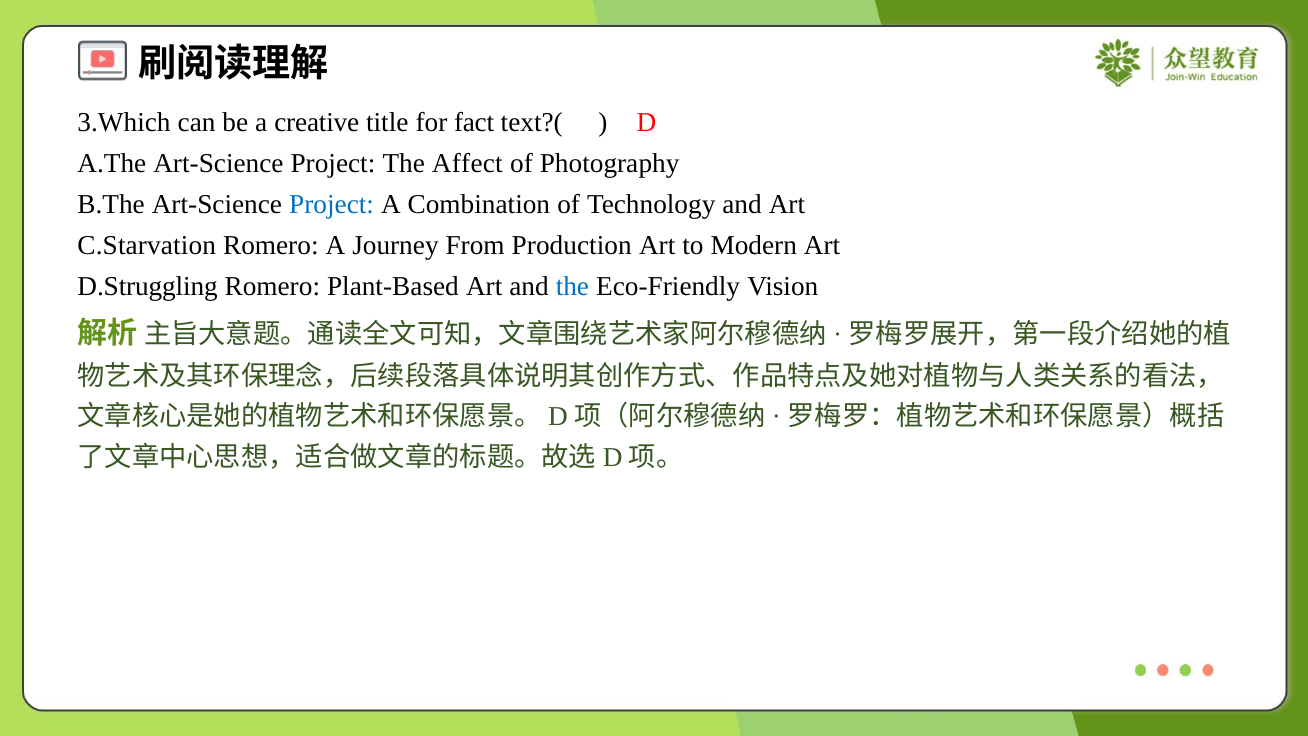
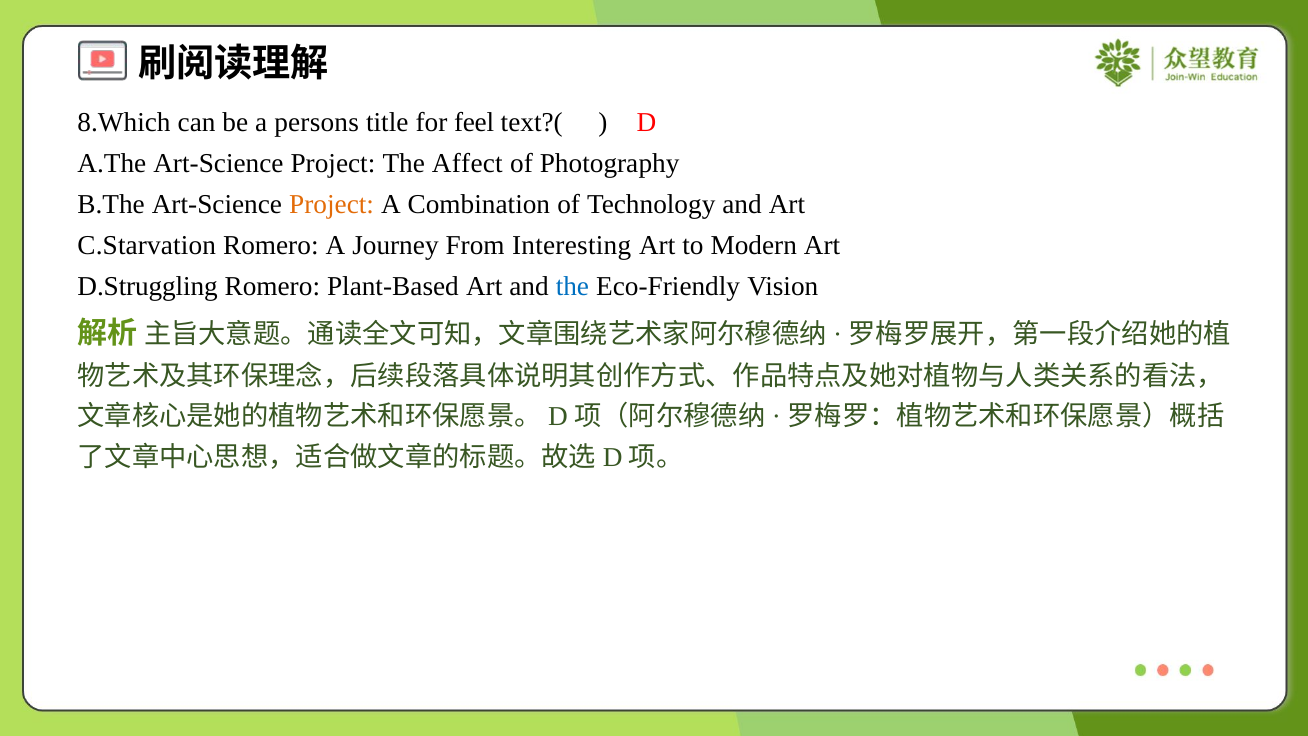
3.Which: 3.Which -> 8.Which (124, 123)
creative: creative -> persons (317, 123)
fact: fact -> feel (474, 123)
Project colour: blue -> orange (332, 204)
Production: Production -> Interesting (572, 245)
